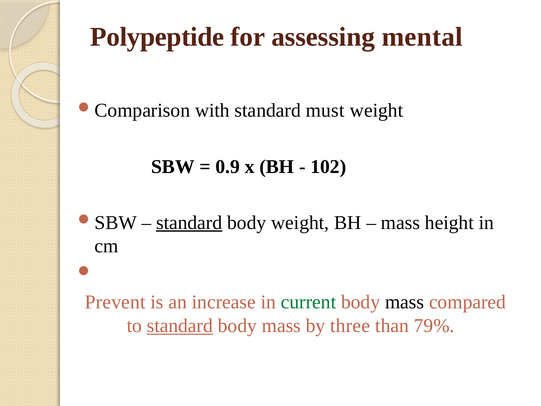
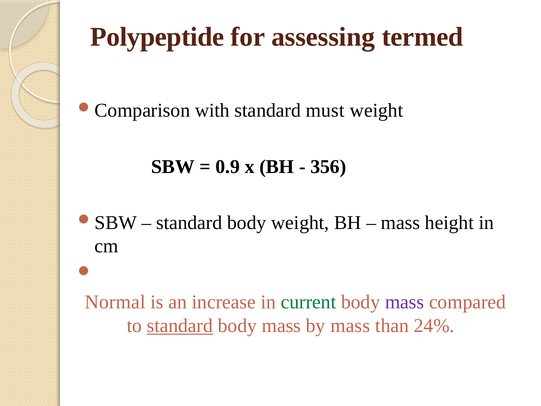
mental: mental -> termed (422, 37)
102: 102 -> 356 (328, 166)
standard underline: present -> none (189, 222)
Prevent: Prevent -> Normal (115, 302)
mass colour: black -> purple (405, 302)
by three: three -> mass (350, 326)
79%: 79% -> 24% (434, 326)
